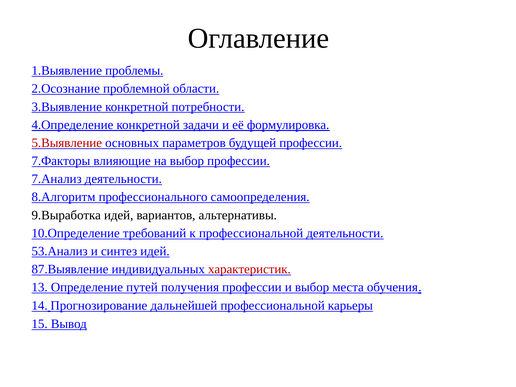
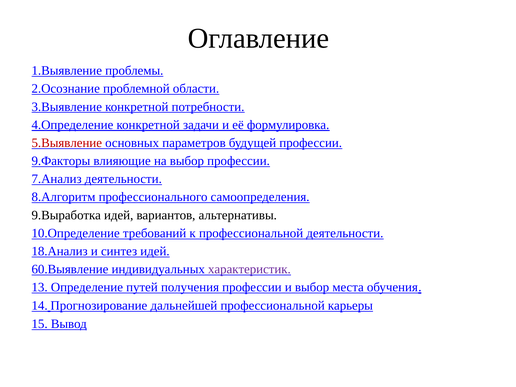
7.Факторы: 7.Факторы -> 9.Факторы (61, 161)
53.Анализ: 53.Анализ -> 18.Анализ (60, 251)
87.Выявление: 87.Выявление -> 60.Выявление (70, 269)
характеристик colour: red -> purple (249, 269)
